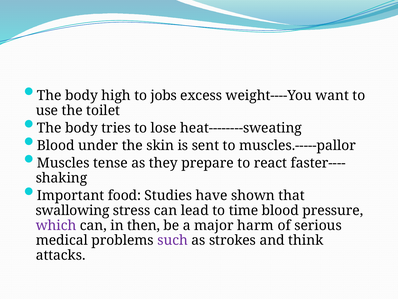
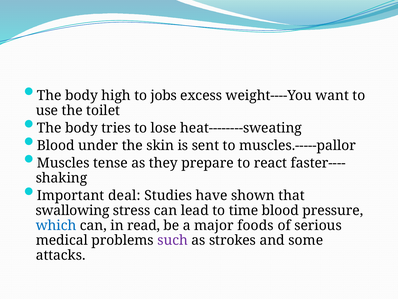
food: food -> deal (124, 195)
which colour: purple -> blue (56, 225)
then: then -> read (144, 225)
harm: harm -> foods (256, 225)
think: think -> some (306, 240)
